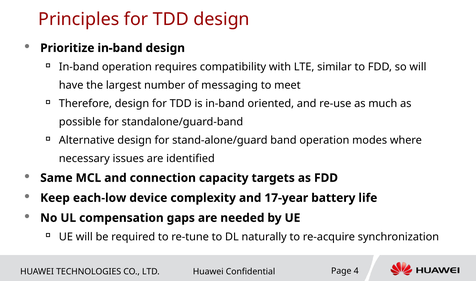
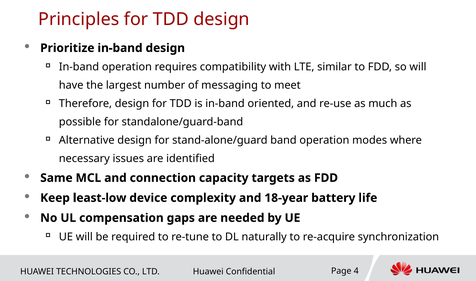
each-low: each-low -> least-low (100, 198)
17-year: 17-year -> 18-year (286, 198)
